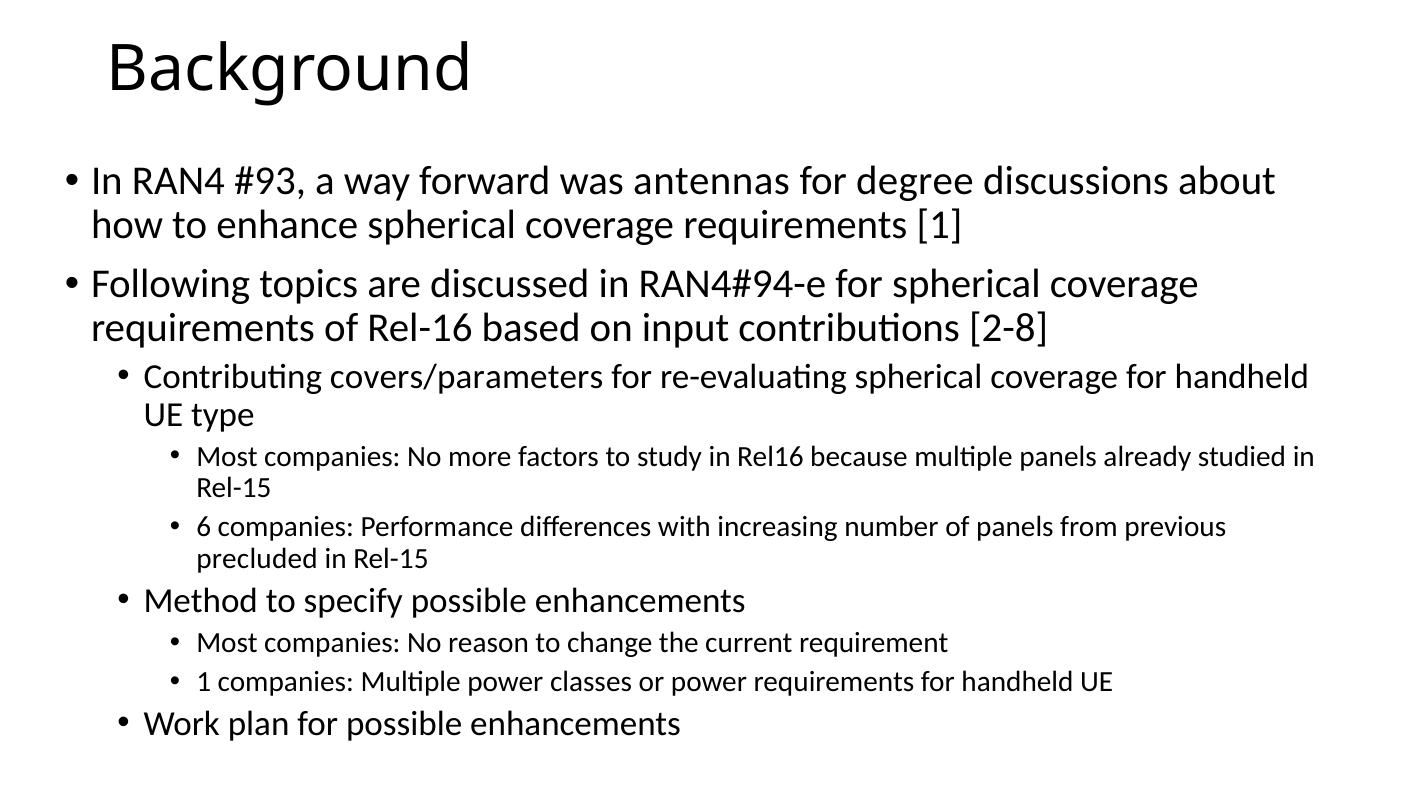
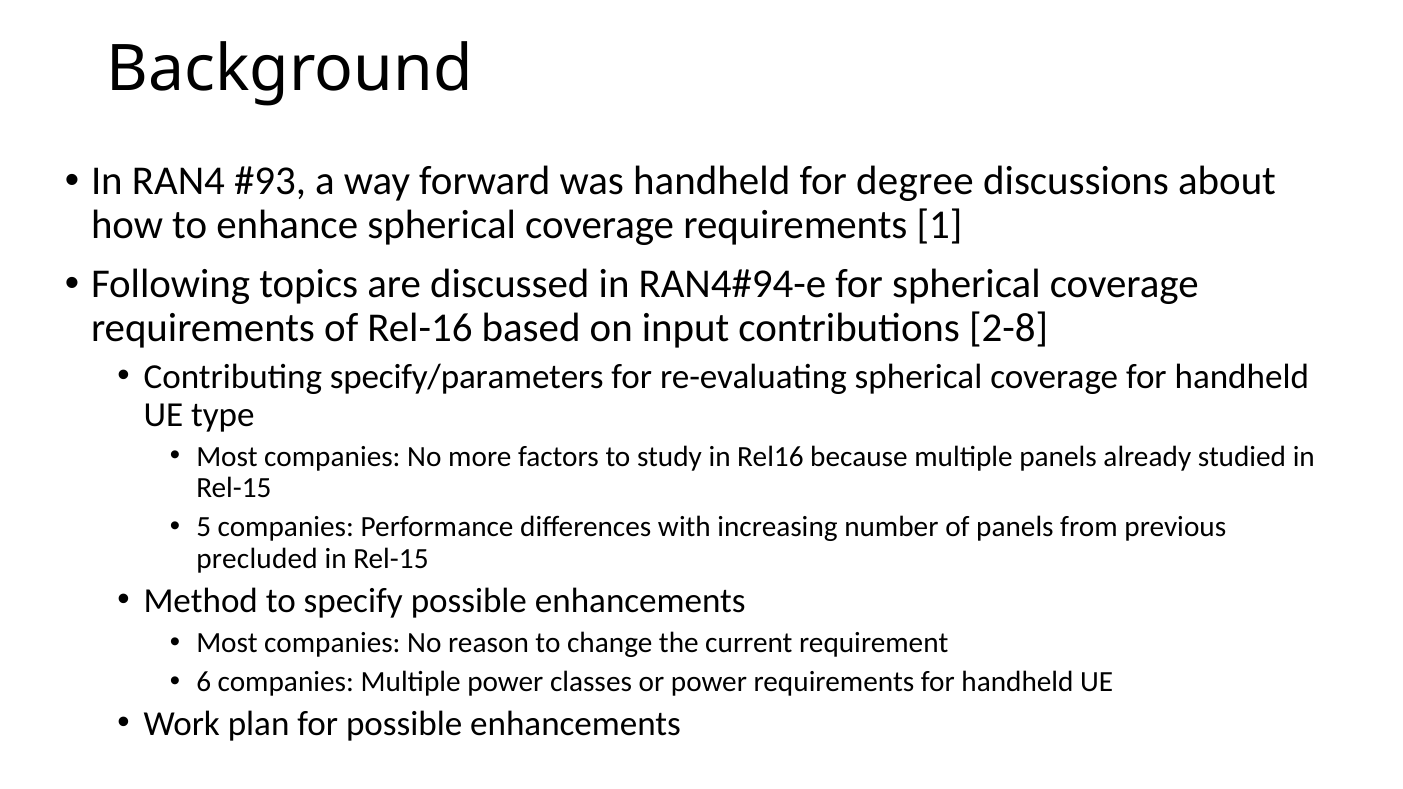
was antennas: antennas -> handheld (712, 181)
covers/parameters: covers/parameters -> specify/parameters (467, 377)
6: 6 -> 5 (204, 527)
1: 1 -> 6 (204, 682)
